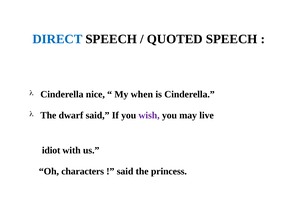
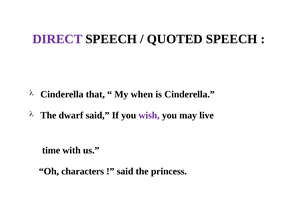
DIRECT colour: blue -> purple (57, 39)
nice: nice -> that (95, 94)
idiot: idiot -> time (51, 151)
